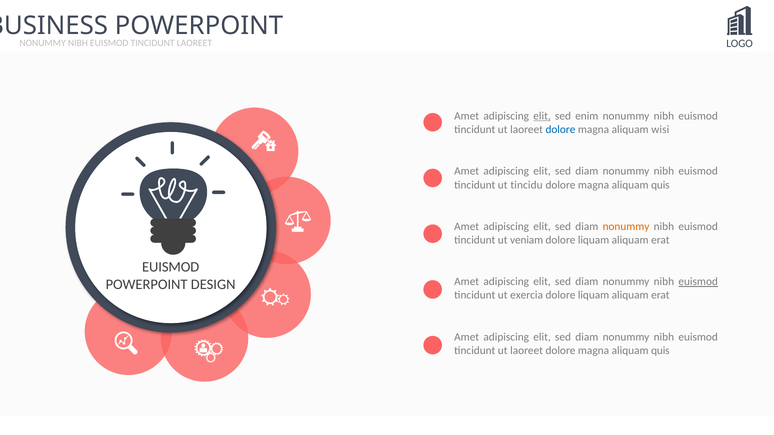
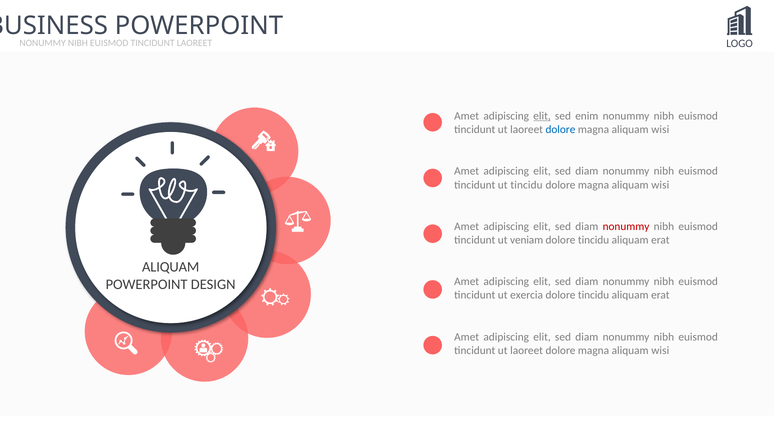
quis: quis -> wisi (660, 185)
nonummy colour: orange -> red (626, 227)
liquam: liquam -> tincidu (594, 240)
EUISMOD: EUISMOD -> ALIQUAM (171, 267)
euismod underline: present -> none (698, 282)
liquam: liquam -> tincidu (594, 295)
quis: quis -> wisi (660, 351)
